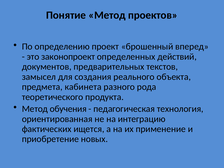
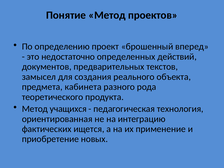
законопроект: законопроект -> недостаточно (68, 57)
обучения: обучения -> учащихся (68, 109)
